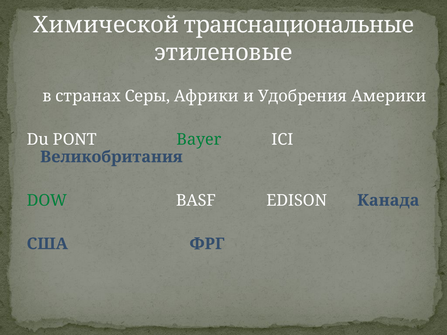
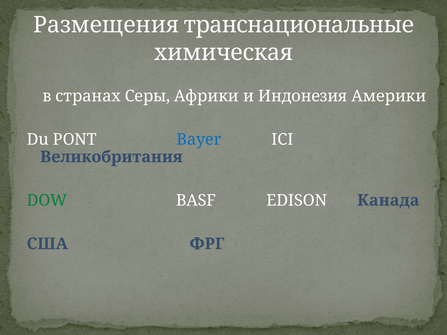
Химической: Химической -> Размещения (106, 25)
этиленовые: этиленовые -> химическая (224, 53)
Удобрения: Удобрения -> Индонезия (303, 96)
Bayer colour: green -> blue (199, 140)
